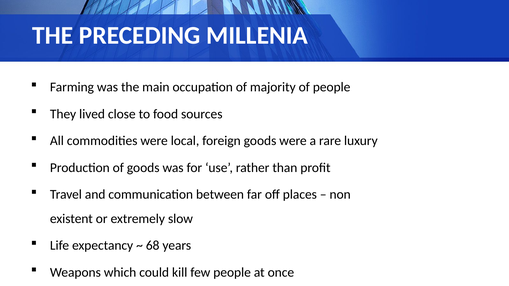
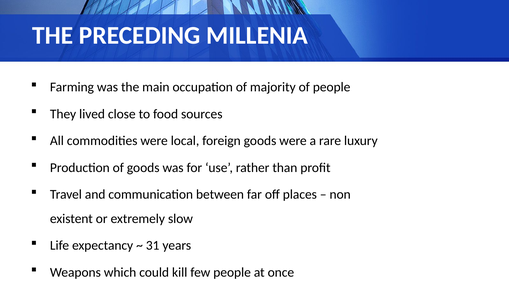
68: 68 -> 31 (153, 246)
